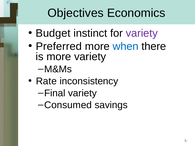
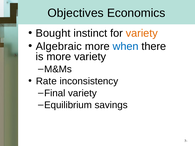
Budget: Budget -> Bought (53, 33)
variety colour: purple -> orange (142, 33)
Preferred: Preferred -> Algebraic (59, 46)
Consumed: Consumed -> Equilibrium (68, 105)
